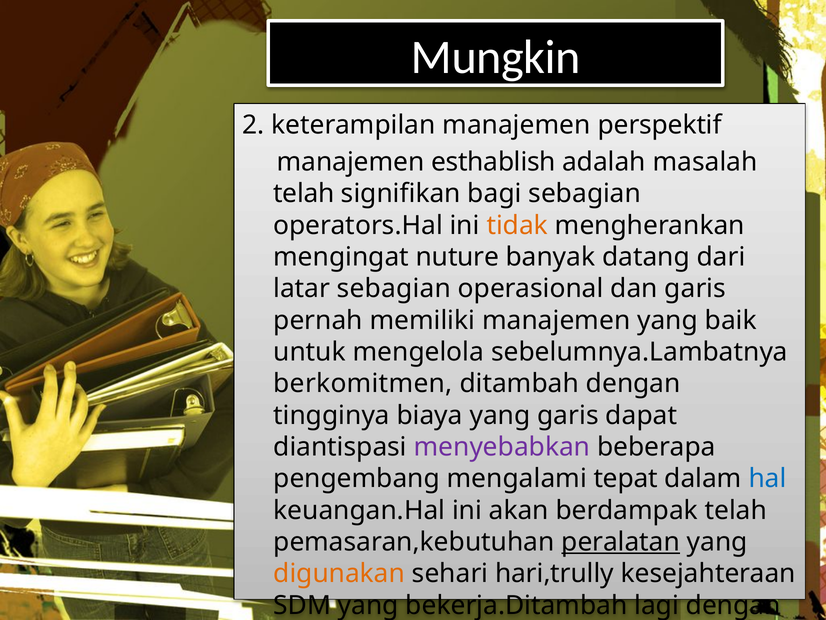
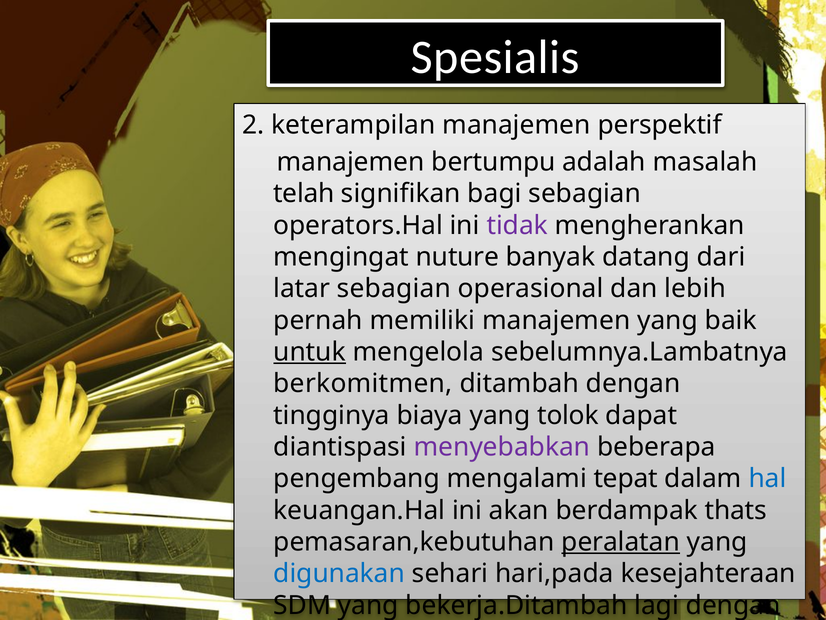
Mungkin: Mungkin -> Spesialis (495, 57)
esthablish: esthablish -> bertumpu (493, 162)
tidak colour: orange -> purple (517, 225)
dan garis: garis -> lebih (695, 289)
untuk underline: none -> present (310, 352)
yang garis: garis -> tolok (568, 415)
berdampak telah: telah -> thats (736, 510)
digunakan colour: orange -> blue (339, 573)
hari,trully: hari,trully -> hari,pada (554, 573)
